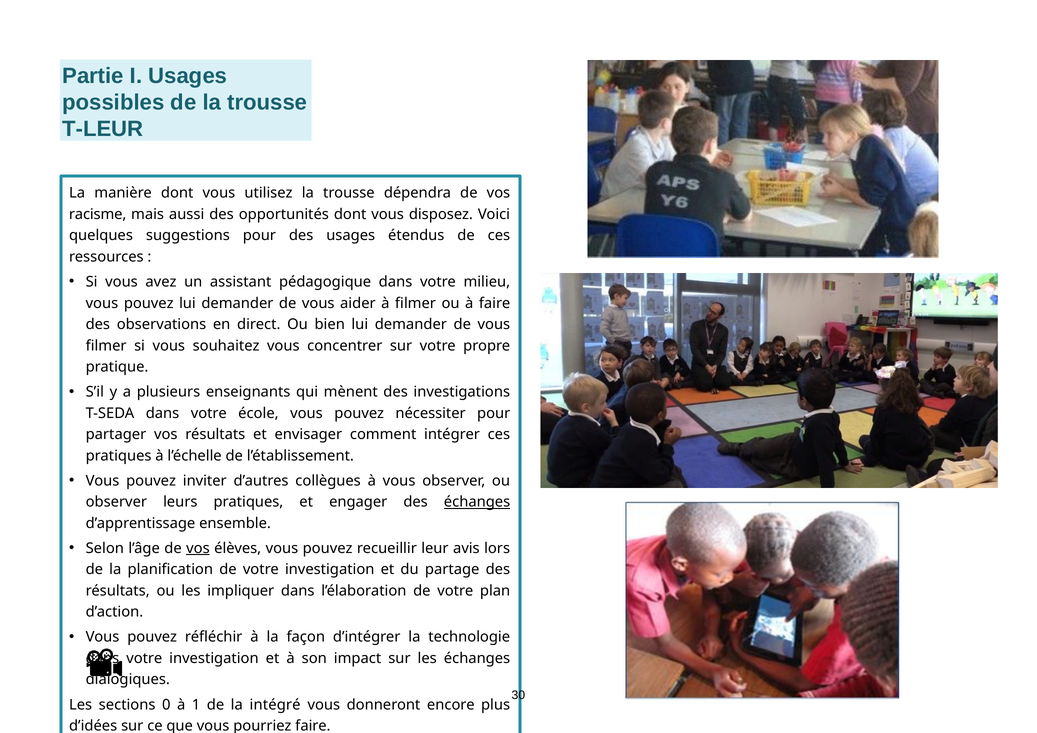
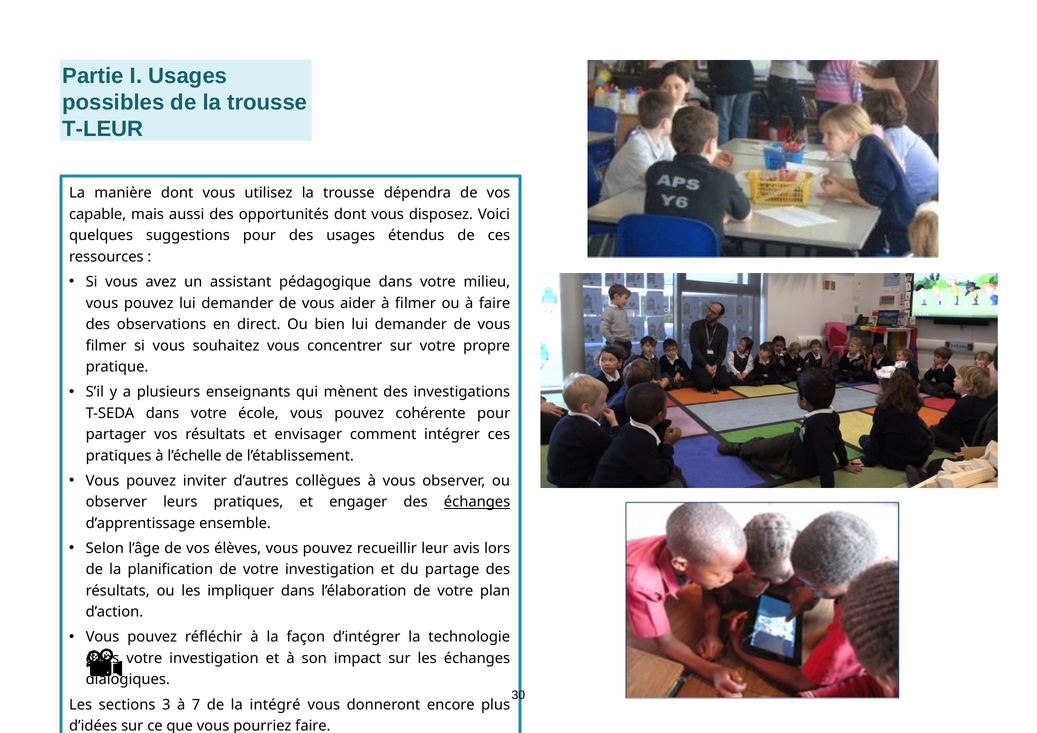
racisme: racisme -> capable (98, 214)
nécessiter: nécessiter -> cohérente (431, 413)
vos underline: present -> none (198, 549)
0: 0 -> 3 (166, 705)
1: 1 -> 7 (196, 705)
